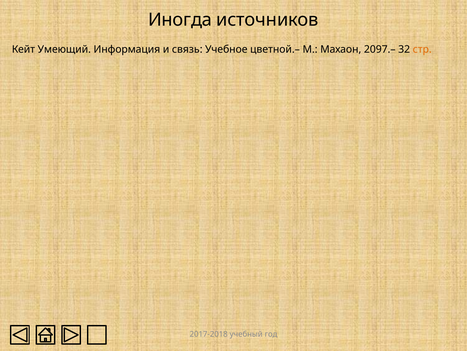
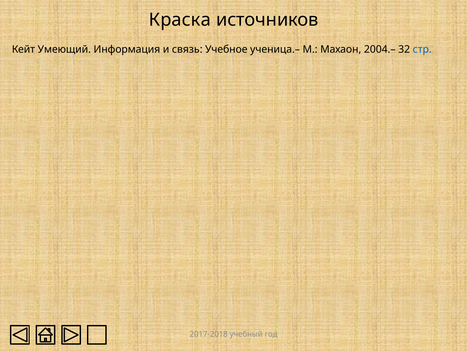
Иногда: Иногда -> Краска (180, 20)
цветной.–: цветной.– -> ученица.– (275, 49)
2097.–: 2097.– -> 2004.– (380, 49)
стр colour: orange -> blue (422, 49)
